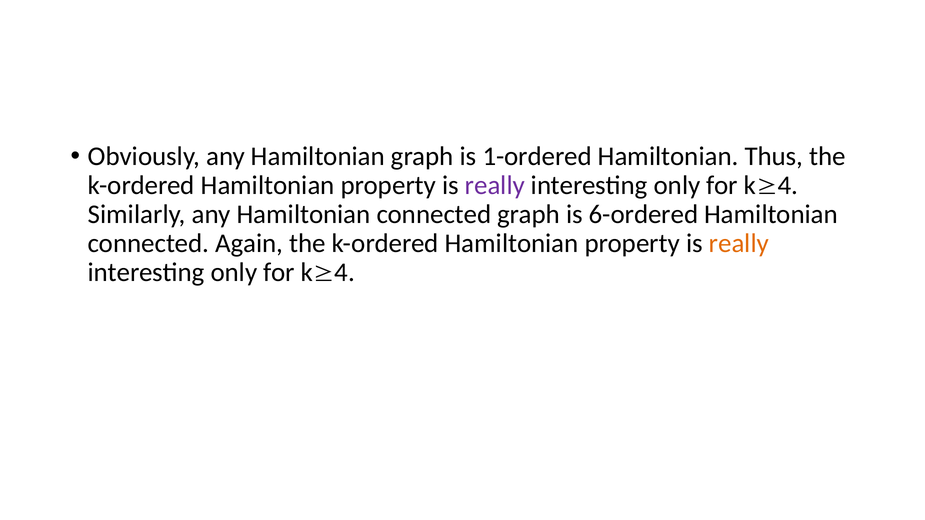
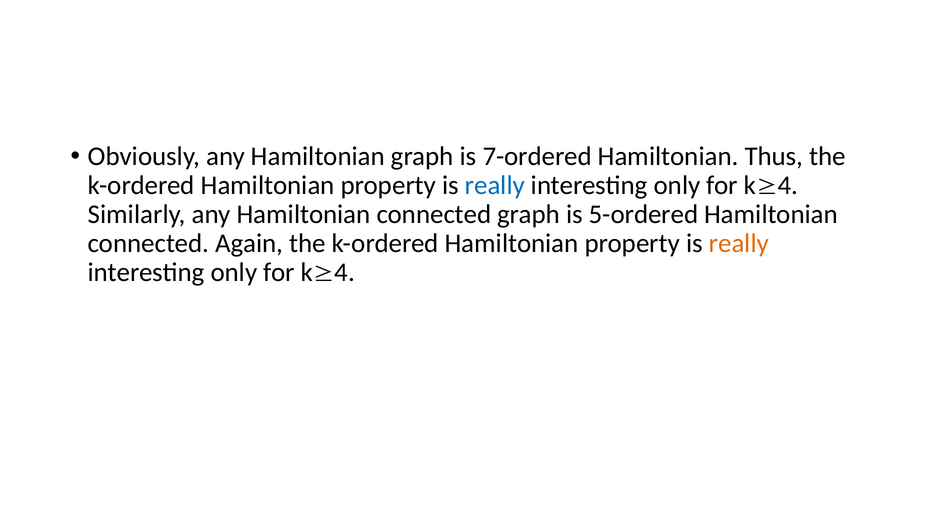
1-ordered: 1-ordered -> 7-ordered (537, 156)
really colour: purple -> blue (495, 185)
6-ordered: 6-ordered -> 5-ordered (644, 215)
